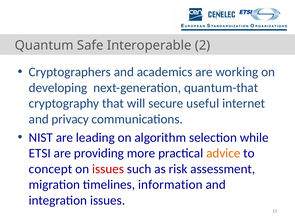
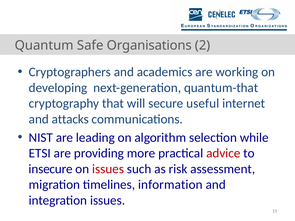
Interoperable: Interoperable -> Organisations (149, 45)
privacy: privacy -> attacks (70, 119)
advice colour: orange -> red (223, 153)
concept: concept -> insecure (51, 169)
